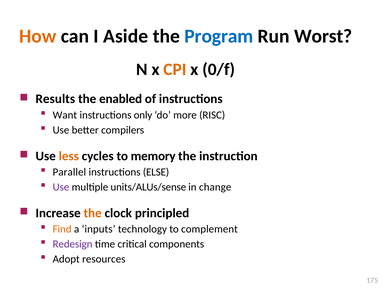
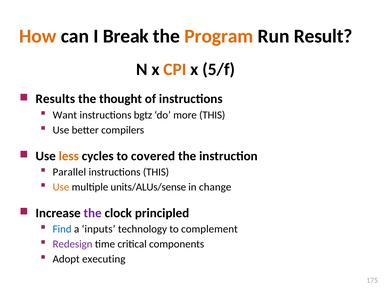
Aside: Aside -> Break (126, 36)
Program colour: blue -> orange (219, 36)
Worst: Worst -> Result (323, 36)
0/f: 0/f -> 5/f (219, 69)
enabled: enabled -> thought (121, 99)
only: only -> bgtz (143, 115)
more RISC: RISC -> THIS (212, 115)
memory: memory -> covered (153, 156)
instructions ELSE: ELSE -> THIS (156, 172)
Use colour: purple -> orange (61, 187)
the colour: orange -> purple (93, 213)
Find colour: orange -> blue (62, 229)
resources: resources -> executing (104, 259)
